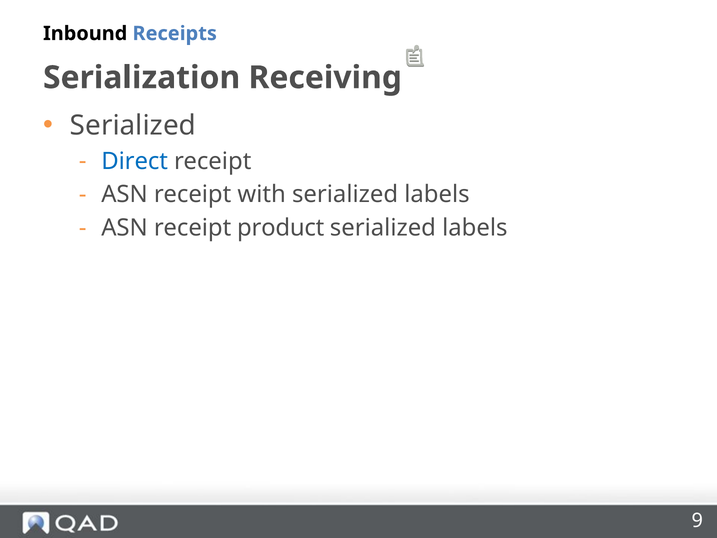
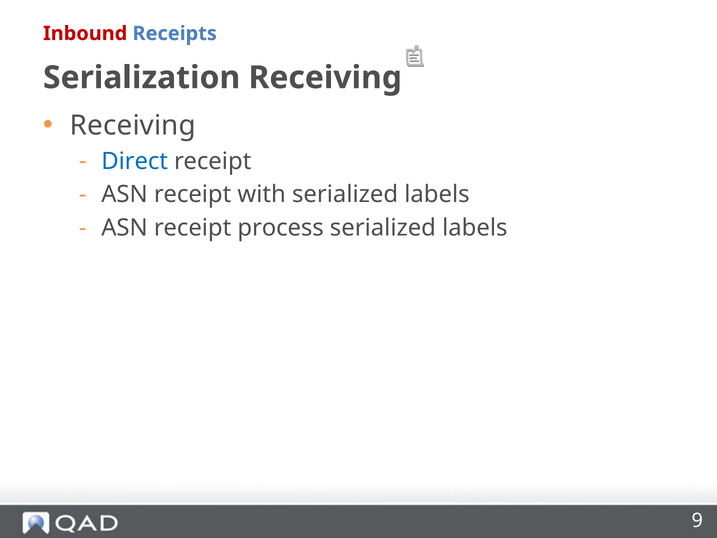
Inbound colour: black -> red (85, 34)
Serialized: Serialized -> Receiving (133, 125)
product: product -> process (281, 228)
